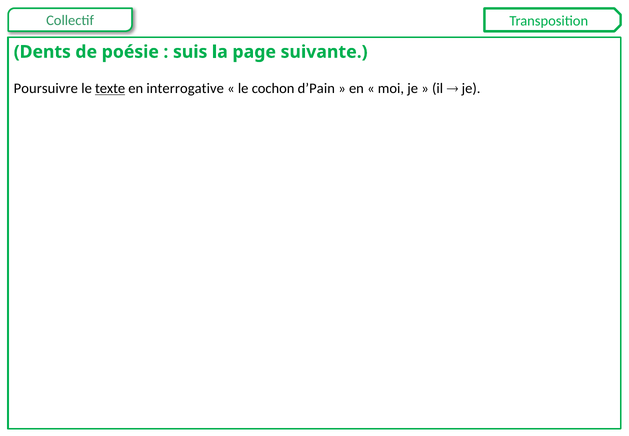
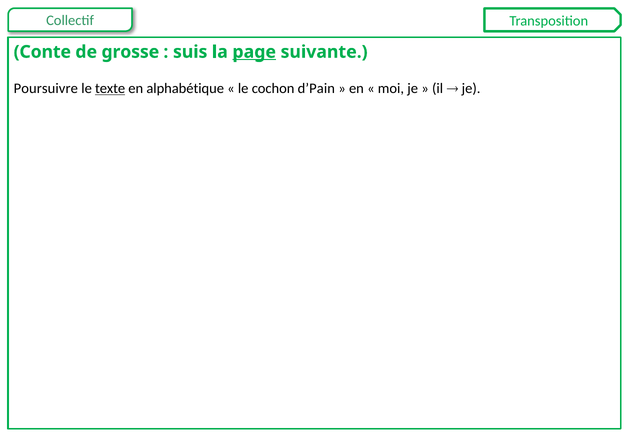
Dents: Dents -> Conte (42, 52)
poésie: poésie -> grosse (130, 52)
page underline: none -> present (254, 52)
interrogative: interrogative -> alphabétique (185, 88)
